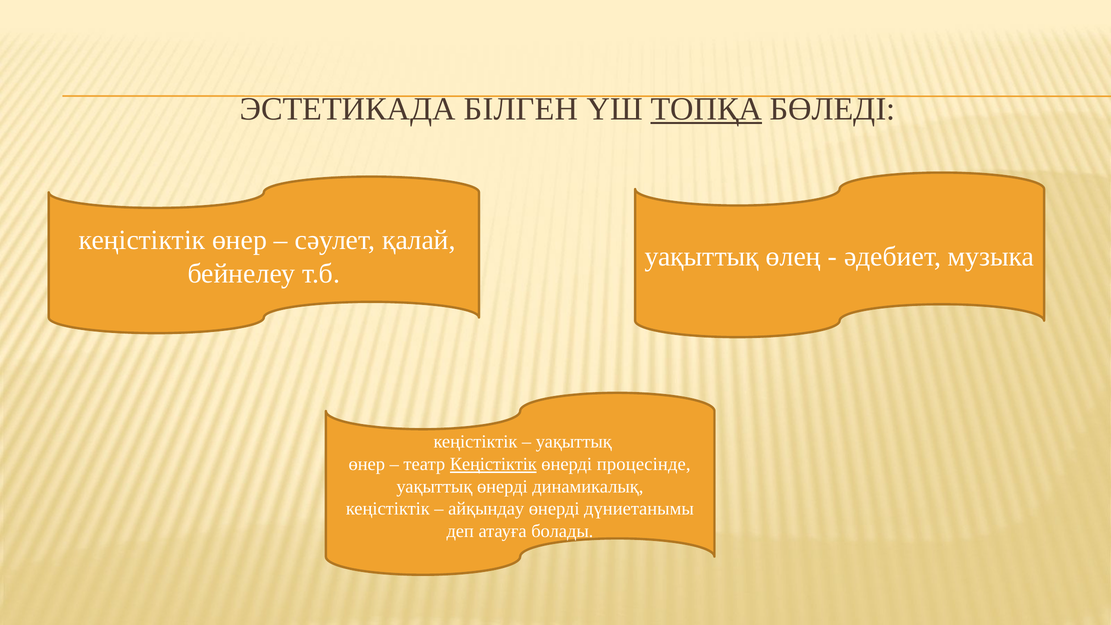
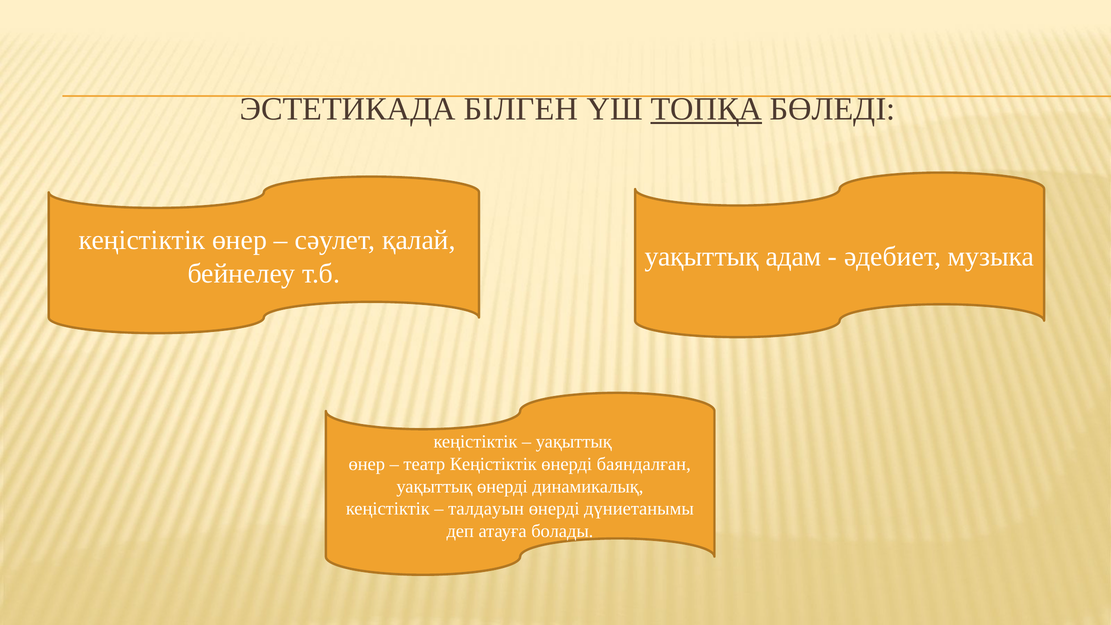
өлең: өлең -> адам (794, 257)
Кеңістіктік underline: present -> none (493, 464)
процесінде: процесінде -> баяндалған (644, 464)
айқындау: айқындау -> талдауын (486, 509)
